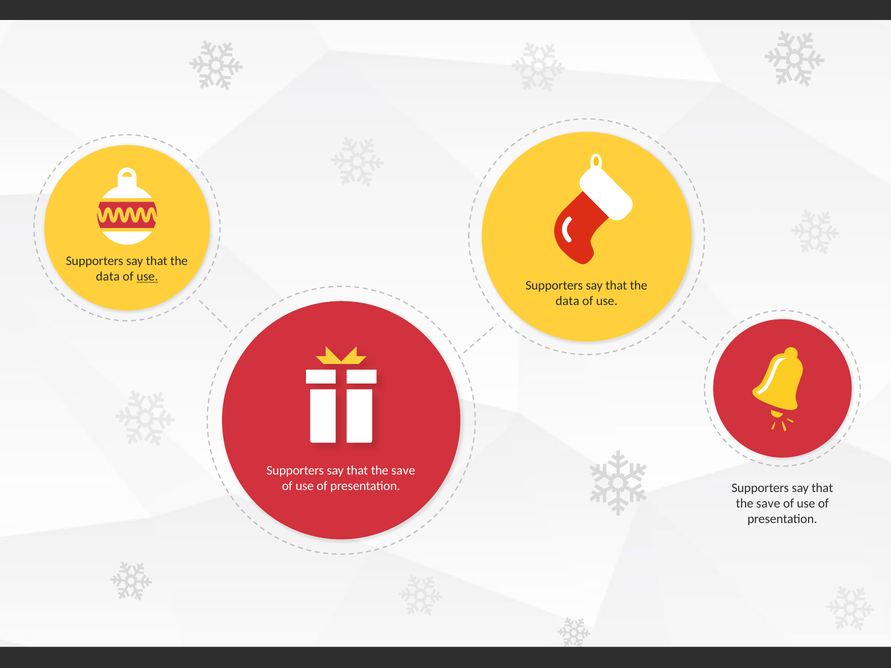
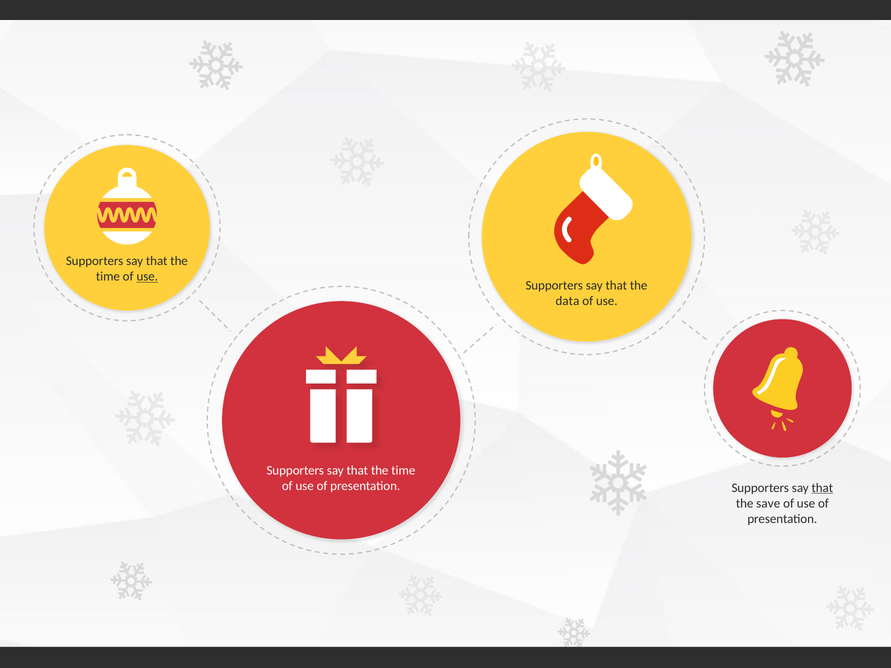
data: data -> time (108, 277)
save: save -> time (403, 471)
that underline: none -> present (822, 488)
